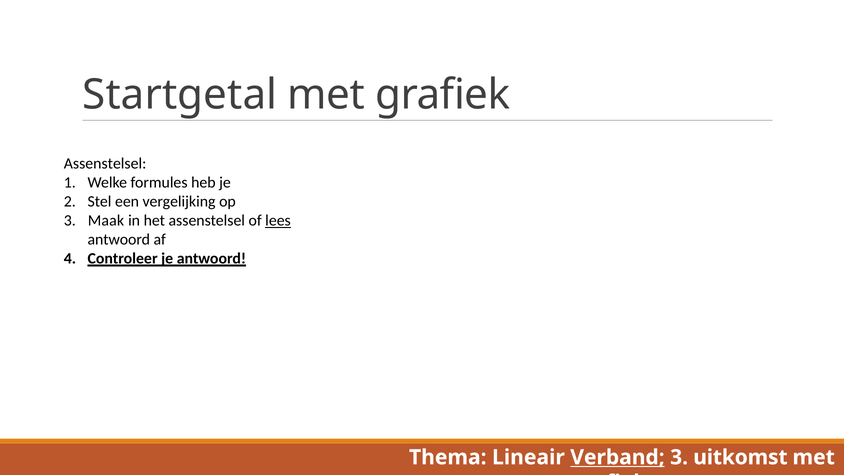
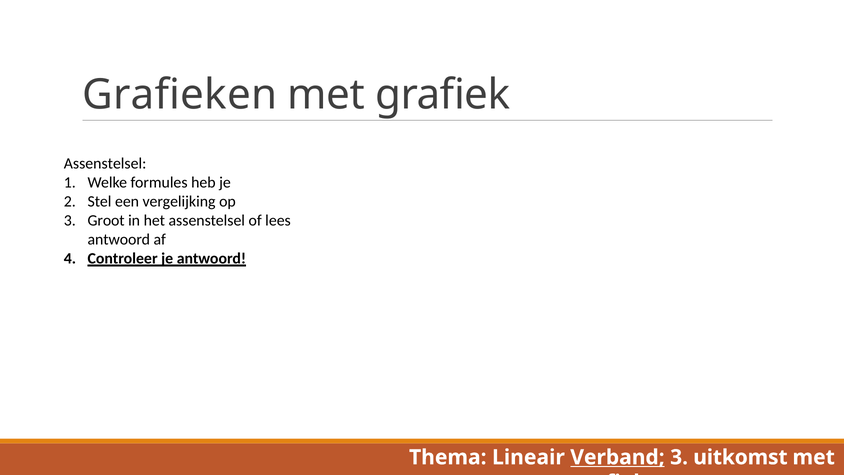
Startgetal: Startgetal -> Grafieken (180, 95)
Maak: Maak -> Groot (106, 221)
lees underline: present -> none (278, 221)
